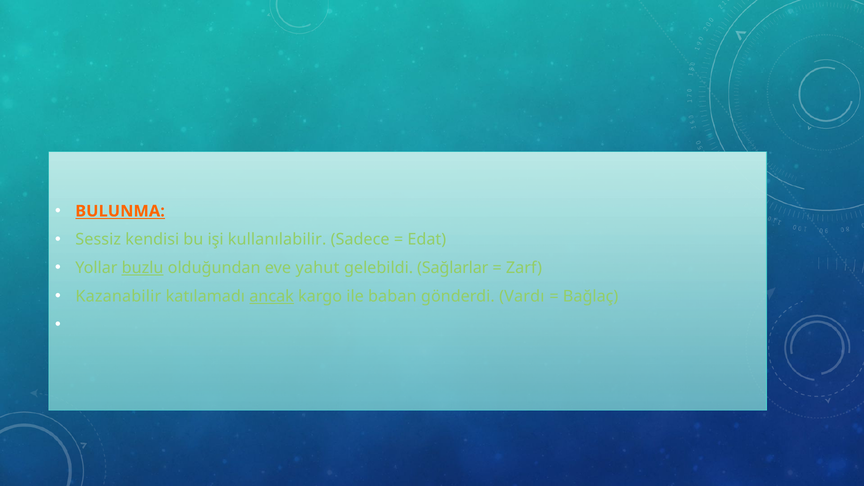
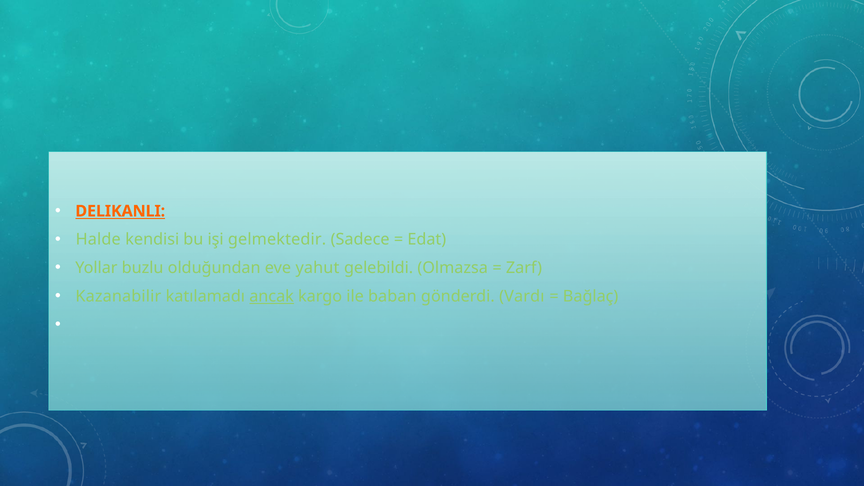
BULUNMA: BULUNMA -> DELIKANLI (120, 211)
Sessiz: Sessiz -> Halde (98, 240)
kullanılabilir: kullanılabilir -> gelmektedir (277, 240)
buzlu underline: present -> none (143, 268)
Sağlarlar: Sağlarlar -> Olmazsa (453, 268)
